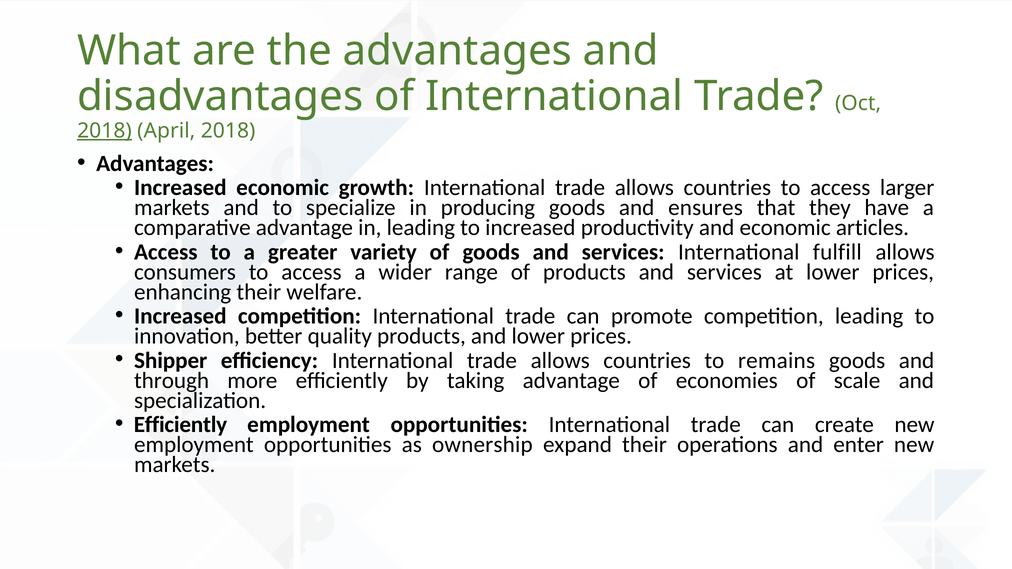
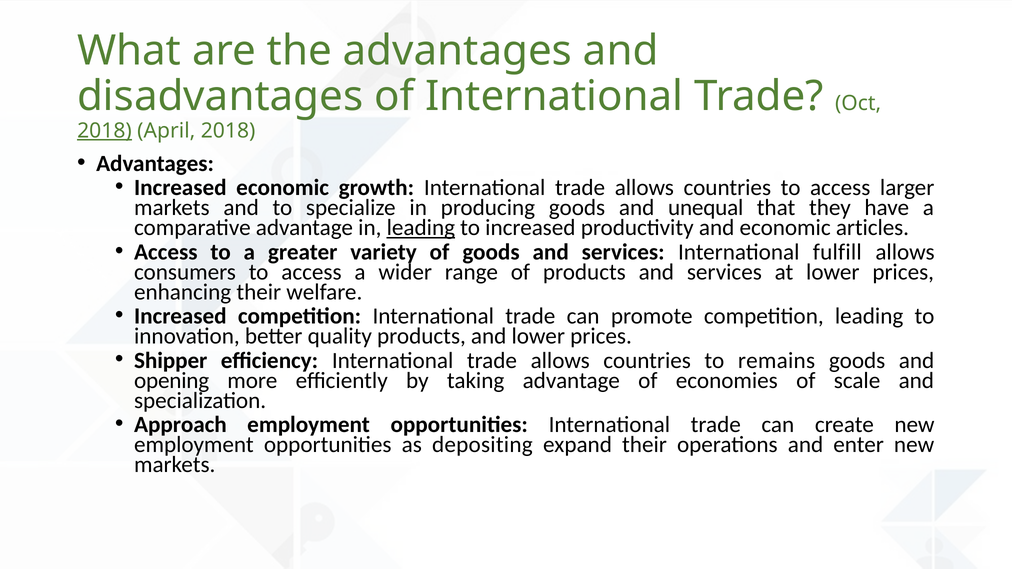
ensures: ensures -> unequal (706, 208)
leading underline: none -> present (421, 228)
through: through -> opening (172, 381)
Efficiently: Efficiently -> Approach (180, 425)
ownership: ownership -> depositing (482, 445)
